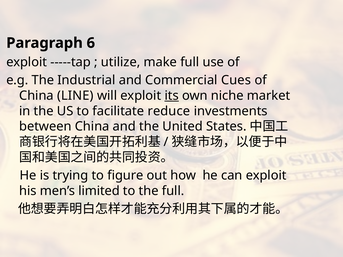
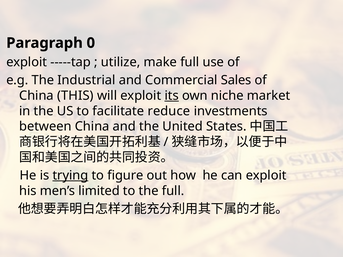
6: 6 -> 0 (91, 43)
Cues: Cues -> Sales (236, 80)
LINE: LINE -> THIS (75, 96)
trying underline: none -> present (70, 176)
